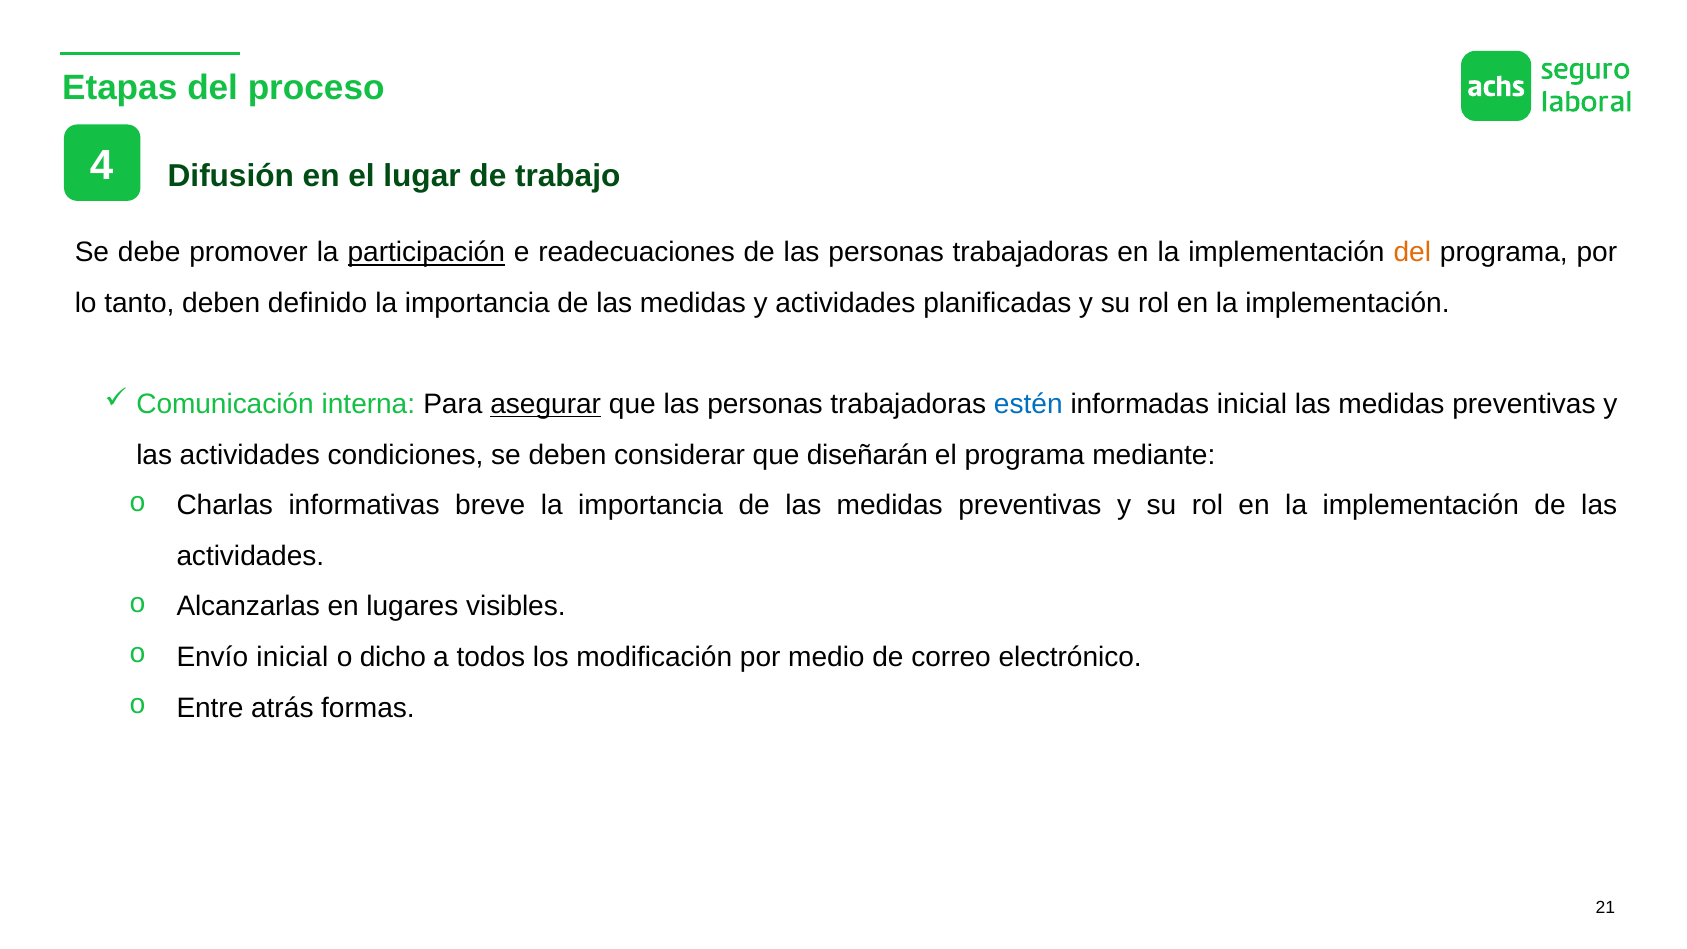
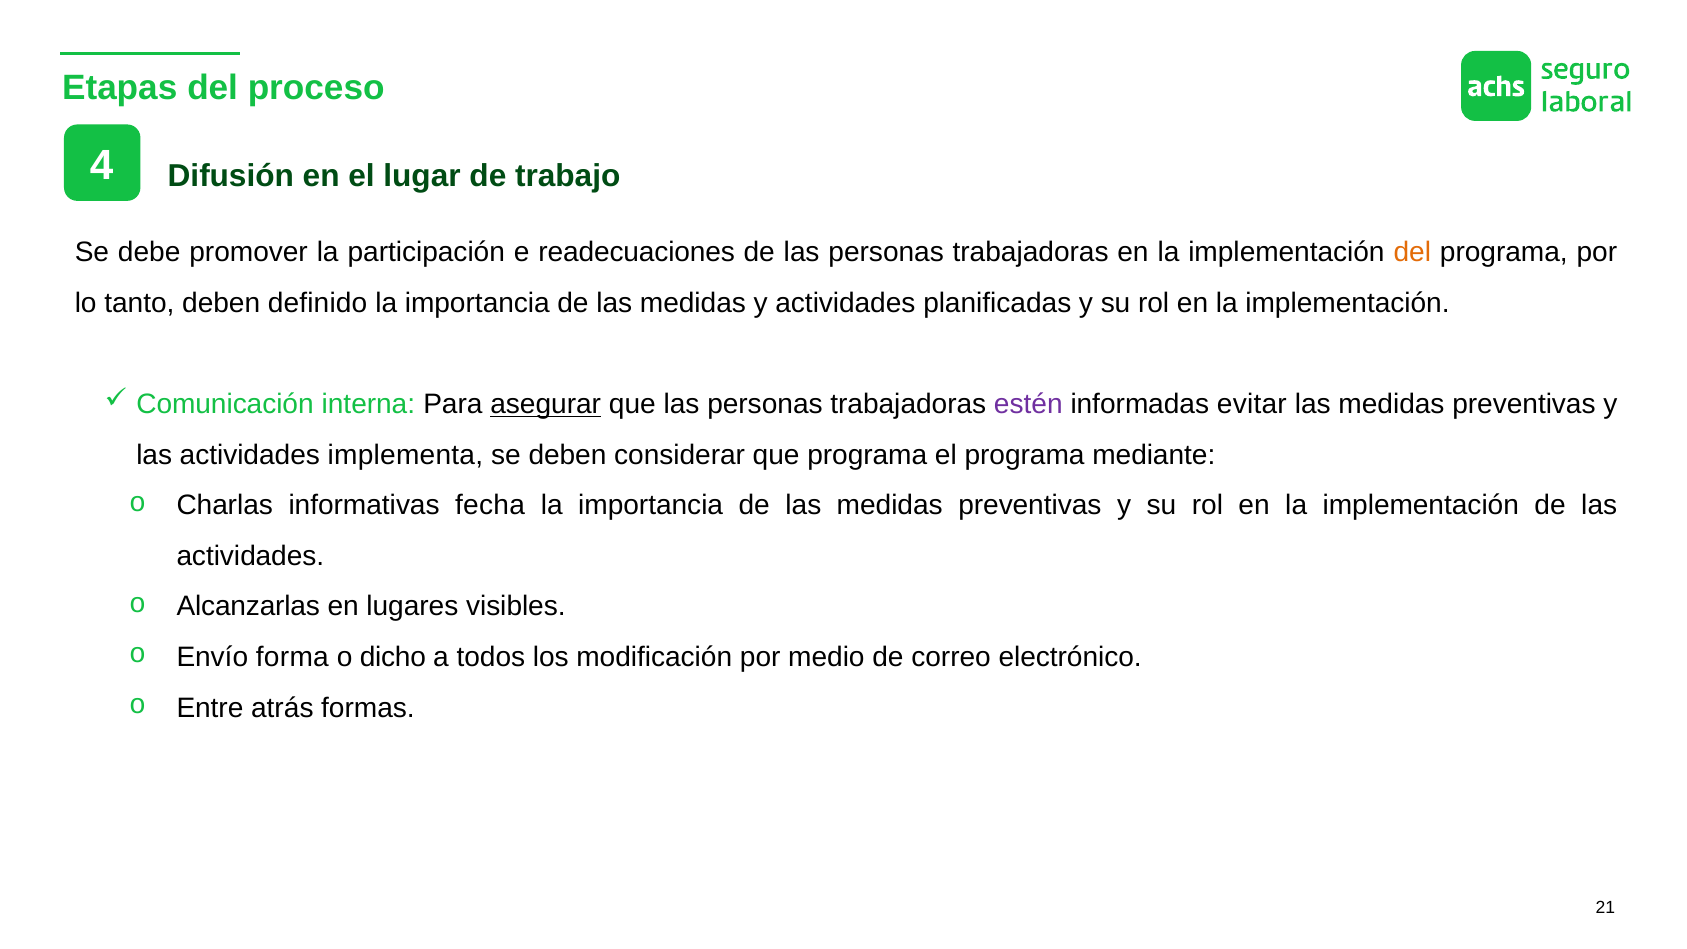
participación underline: present -> none (426, 253)
estén colour: blue -> purple (1028, 404)
informadas inicial: inicial -> evitar (1252, 404)
condiciones: condiciones -> implementa (405, 455)
que diseñarán: diseñarán -> programa (867, 455)
breve: breve -> fecha (490, 505)
Envío inicial: inicial -> forma (292, 657)
